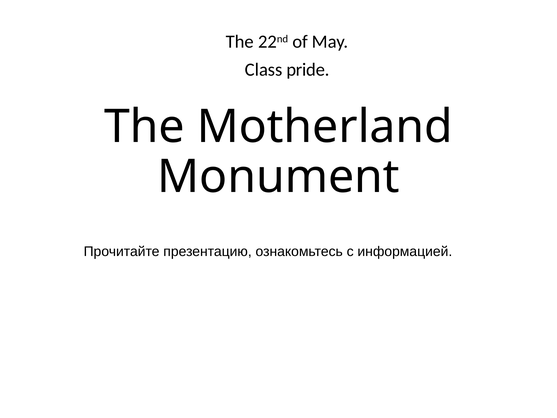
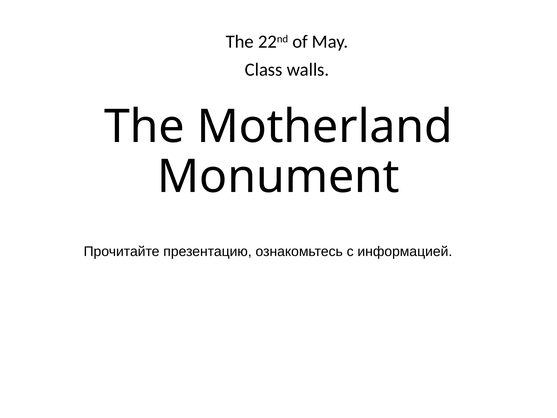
pride: pride -> walls (308, 70)
